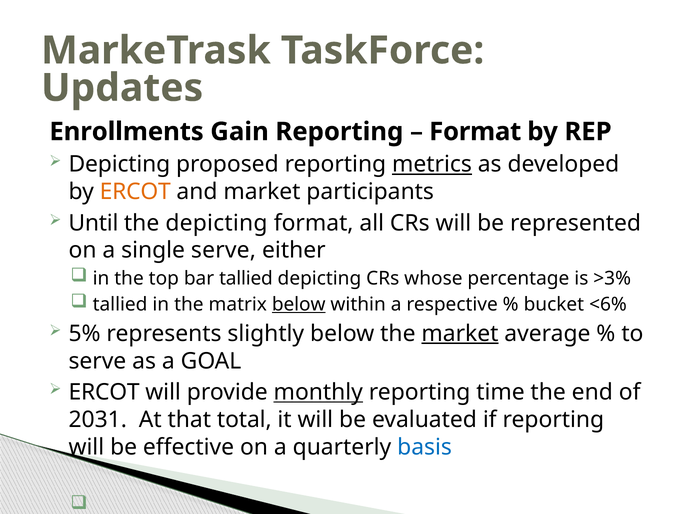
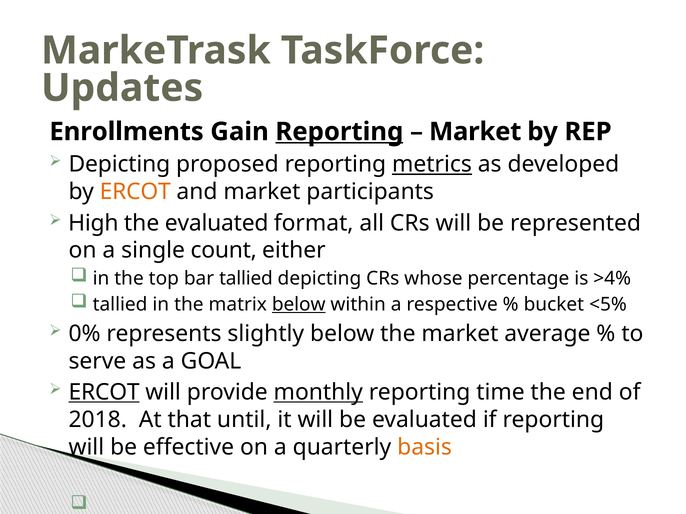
Reporting underline: none -> present (339, 132)
Format: Format -> Market (475, 132)
Until: Until -> High (93, 223)
the depicting: depicting -> evaluated (217, 223)
single serve: serve -> count (224, 251)
>3%: >3% -> >4% (612, 279)
<6%: <6% -> <5% (608, 305)
5%: 5% -> 0% (85, 334)
market underline: present -> none (460, 334)
ERCOT underline: none -> present (104, 393)
2031: 2031 -> 2018 (98, 420)
total: total -> until (244, 420)
basis colour: blue -> orange (425, 447)
